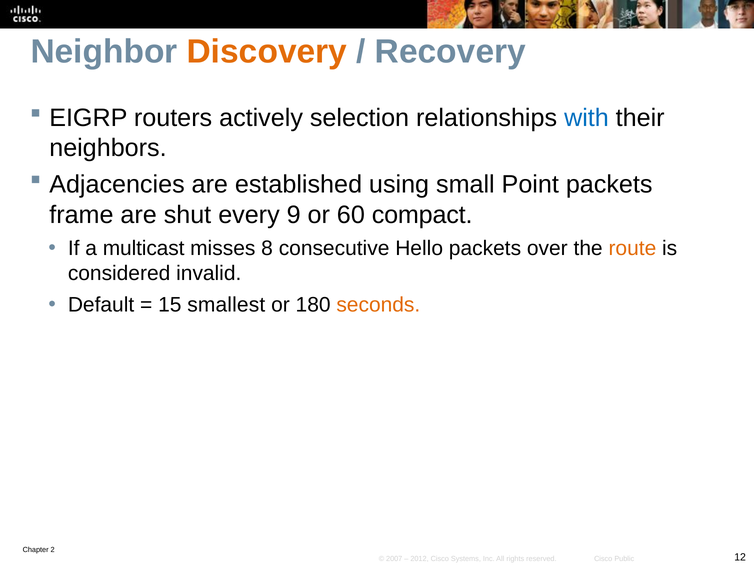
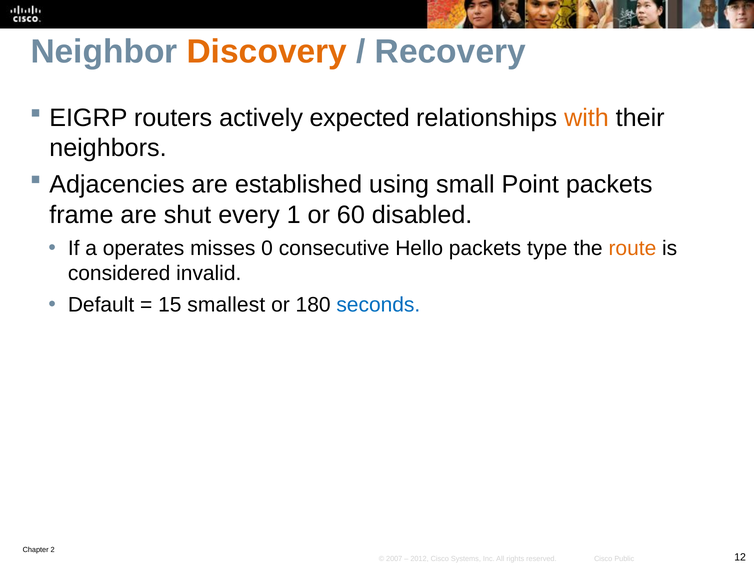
selection: selection -> expected (360, 118)
with colour: blue -> orange (586, 118)
9: 9 -> 1 (294, 215)
compact: compact -> disabled (422, 215)
multicast: multicast -> operates (144, 248)
8: 8 -> 0 (267, 248)
over: over -> type (547, 248)
seconds colour: orange -> blue (378, 305)
